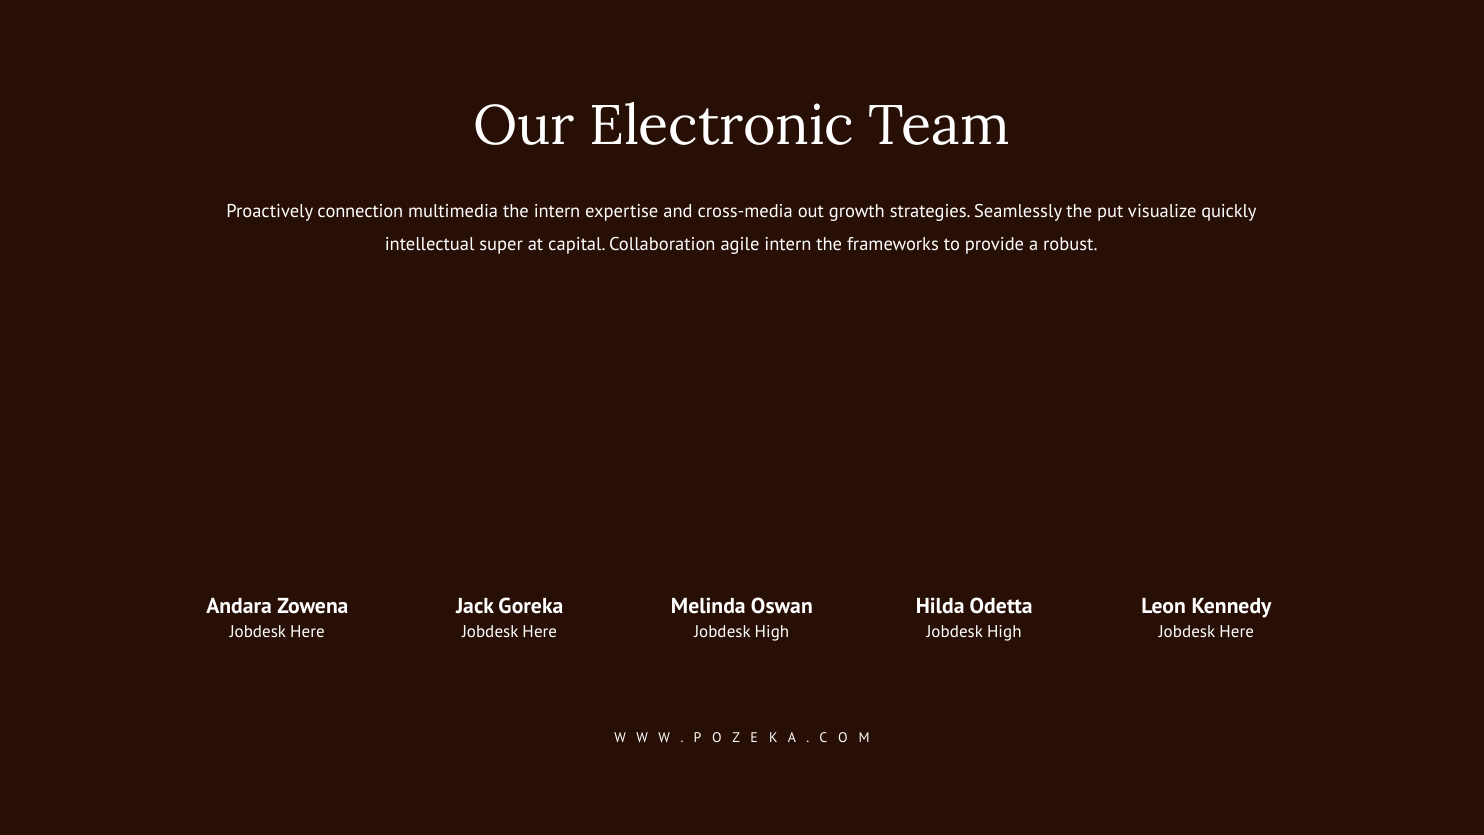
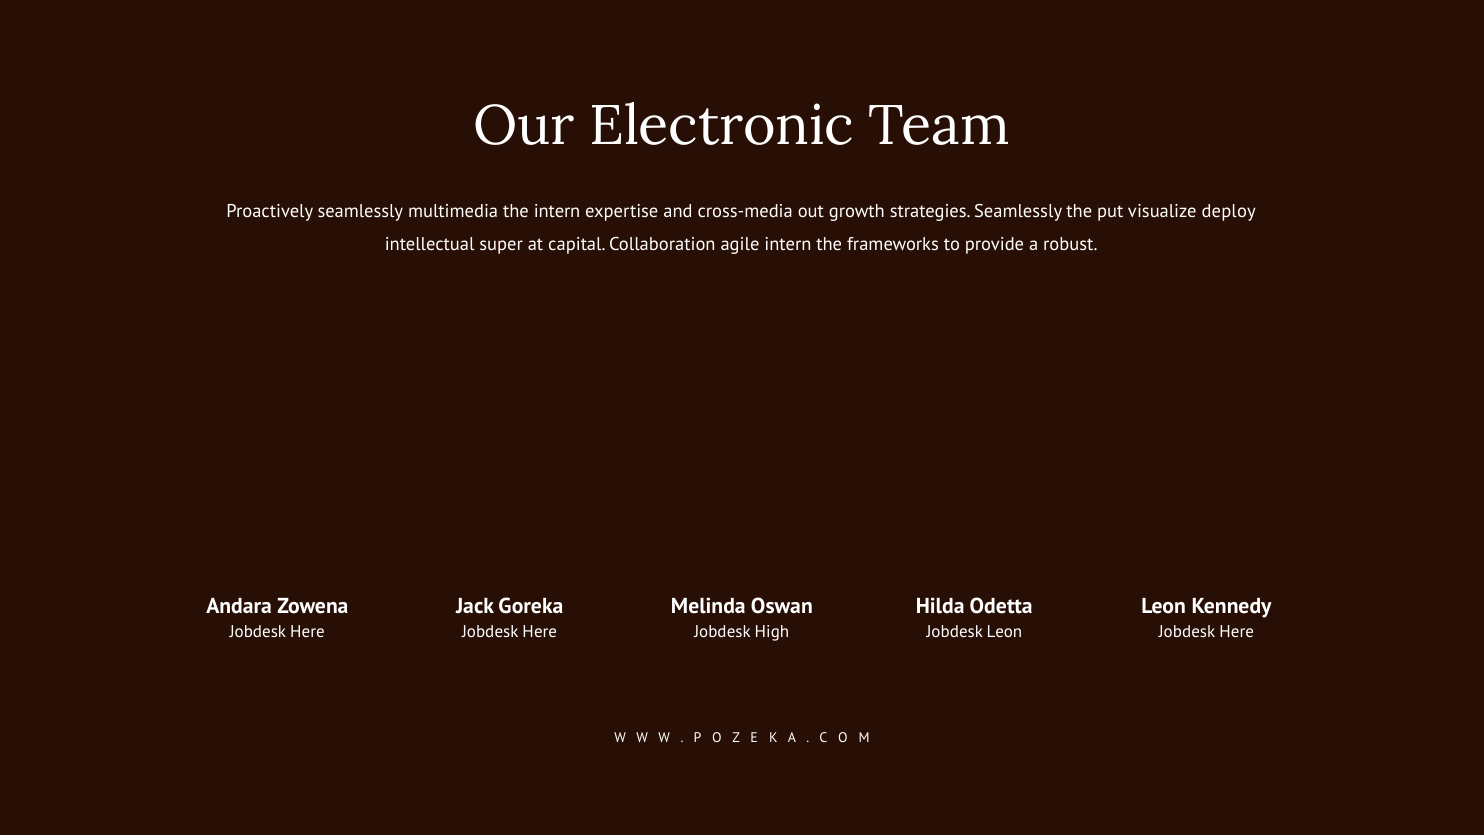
Proactively connection: connection -> seamlessly (360, 211)
quickly: quickly -> deploy (1229, 211)
High: High -> Leon (1004, 631)
